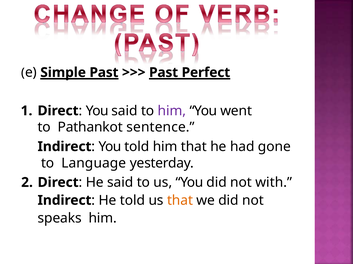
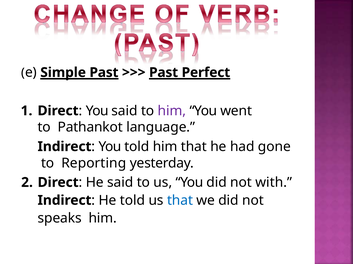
sentence: sentence -> language (161, 128)
Language: Language -> Reporting (94, 163)
that colour: orange -> blue (180, 201)
